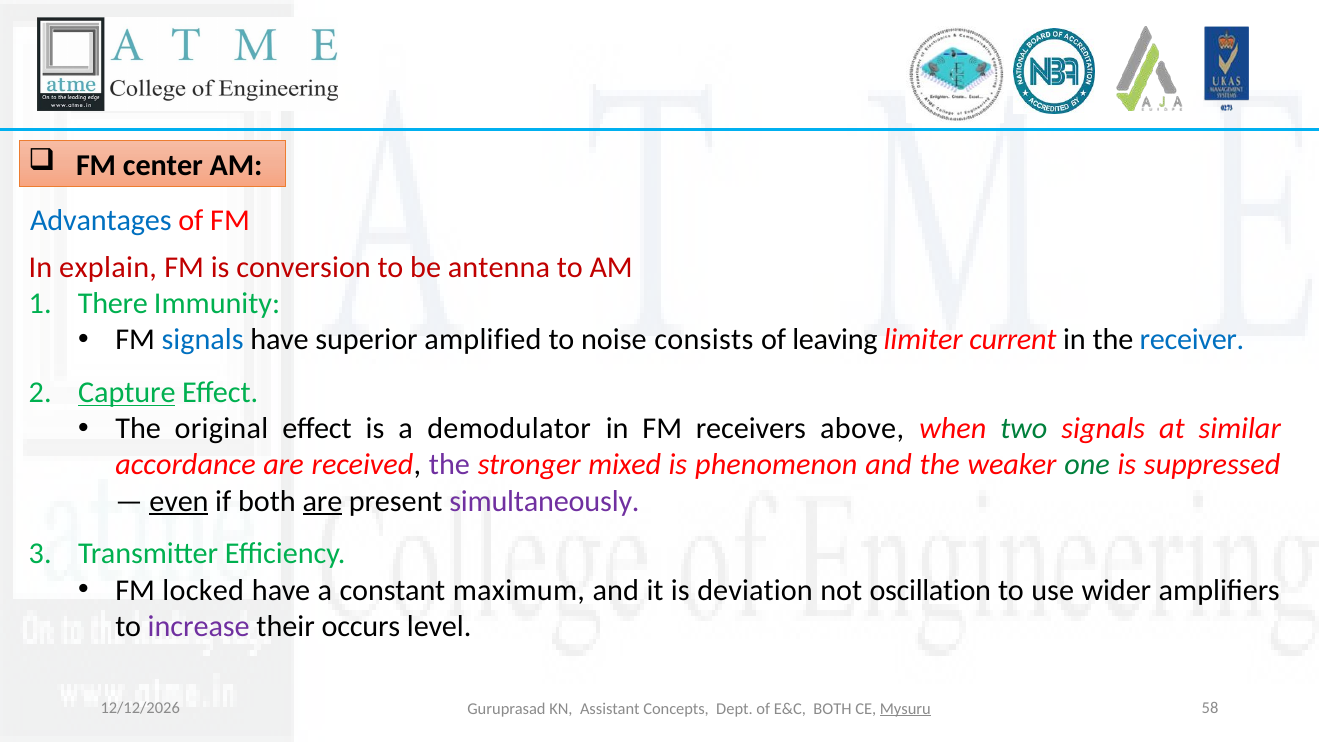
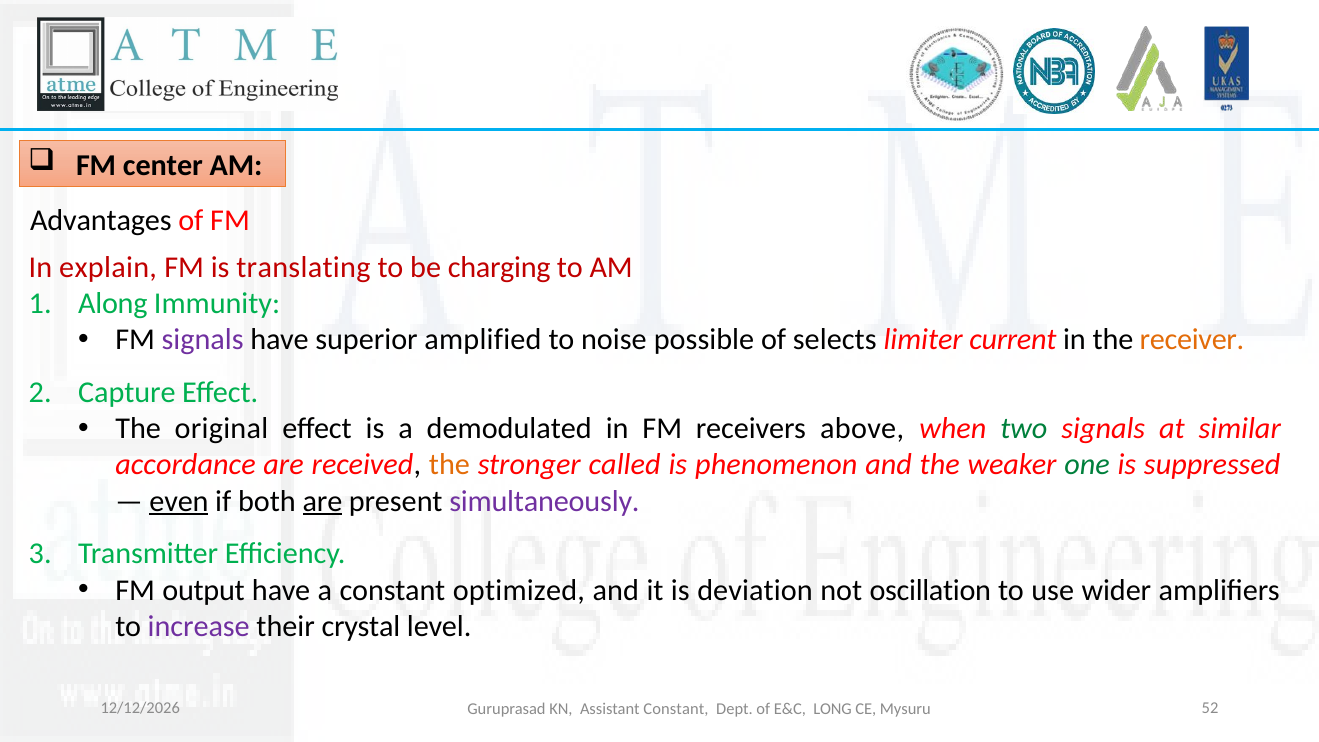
Advantages colour: blue -> black (101, 221)
conversion: conversion -> translating (303, 267)
antenna: antenna -> charging (499, 267)
There: There -> Along (113, 303)
signals colour: blue -> purple (203, 340)
consists: consists -> possible (704, 340)
leaving: leaving -> selects (835, 340)
receiver colour: blue -> orange (1192, 340)
Capture underline: present -> none (127, 392)
demodulator: demodulator -> demodulated (509, 429)
the colour: purple -> orange (449, 465)
mixed: mixed -> called (625, 465)
locked: locked -> output (204, 590)
maximum: maximum -> optimized (519, 590)
occurs: occurs -> crystal (361, 626)
58: 58 -> 52 (1210, 708)
Assistant Concepts: Concepts -> Constant (676, 709)
E&C BOTH: BOTH -> LONG (833, 709)
Mysuru underline: present -> none (905, 709)
